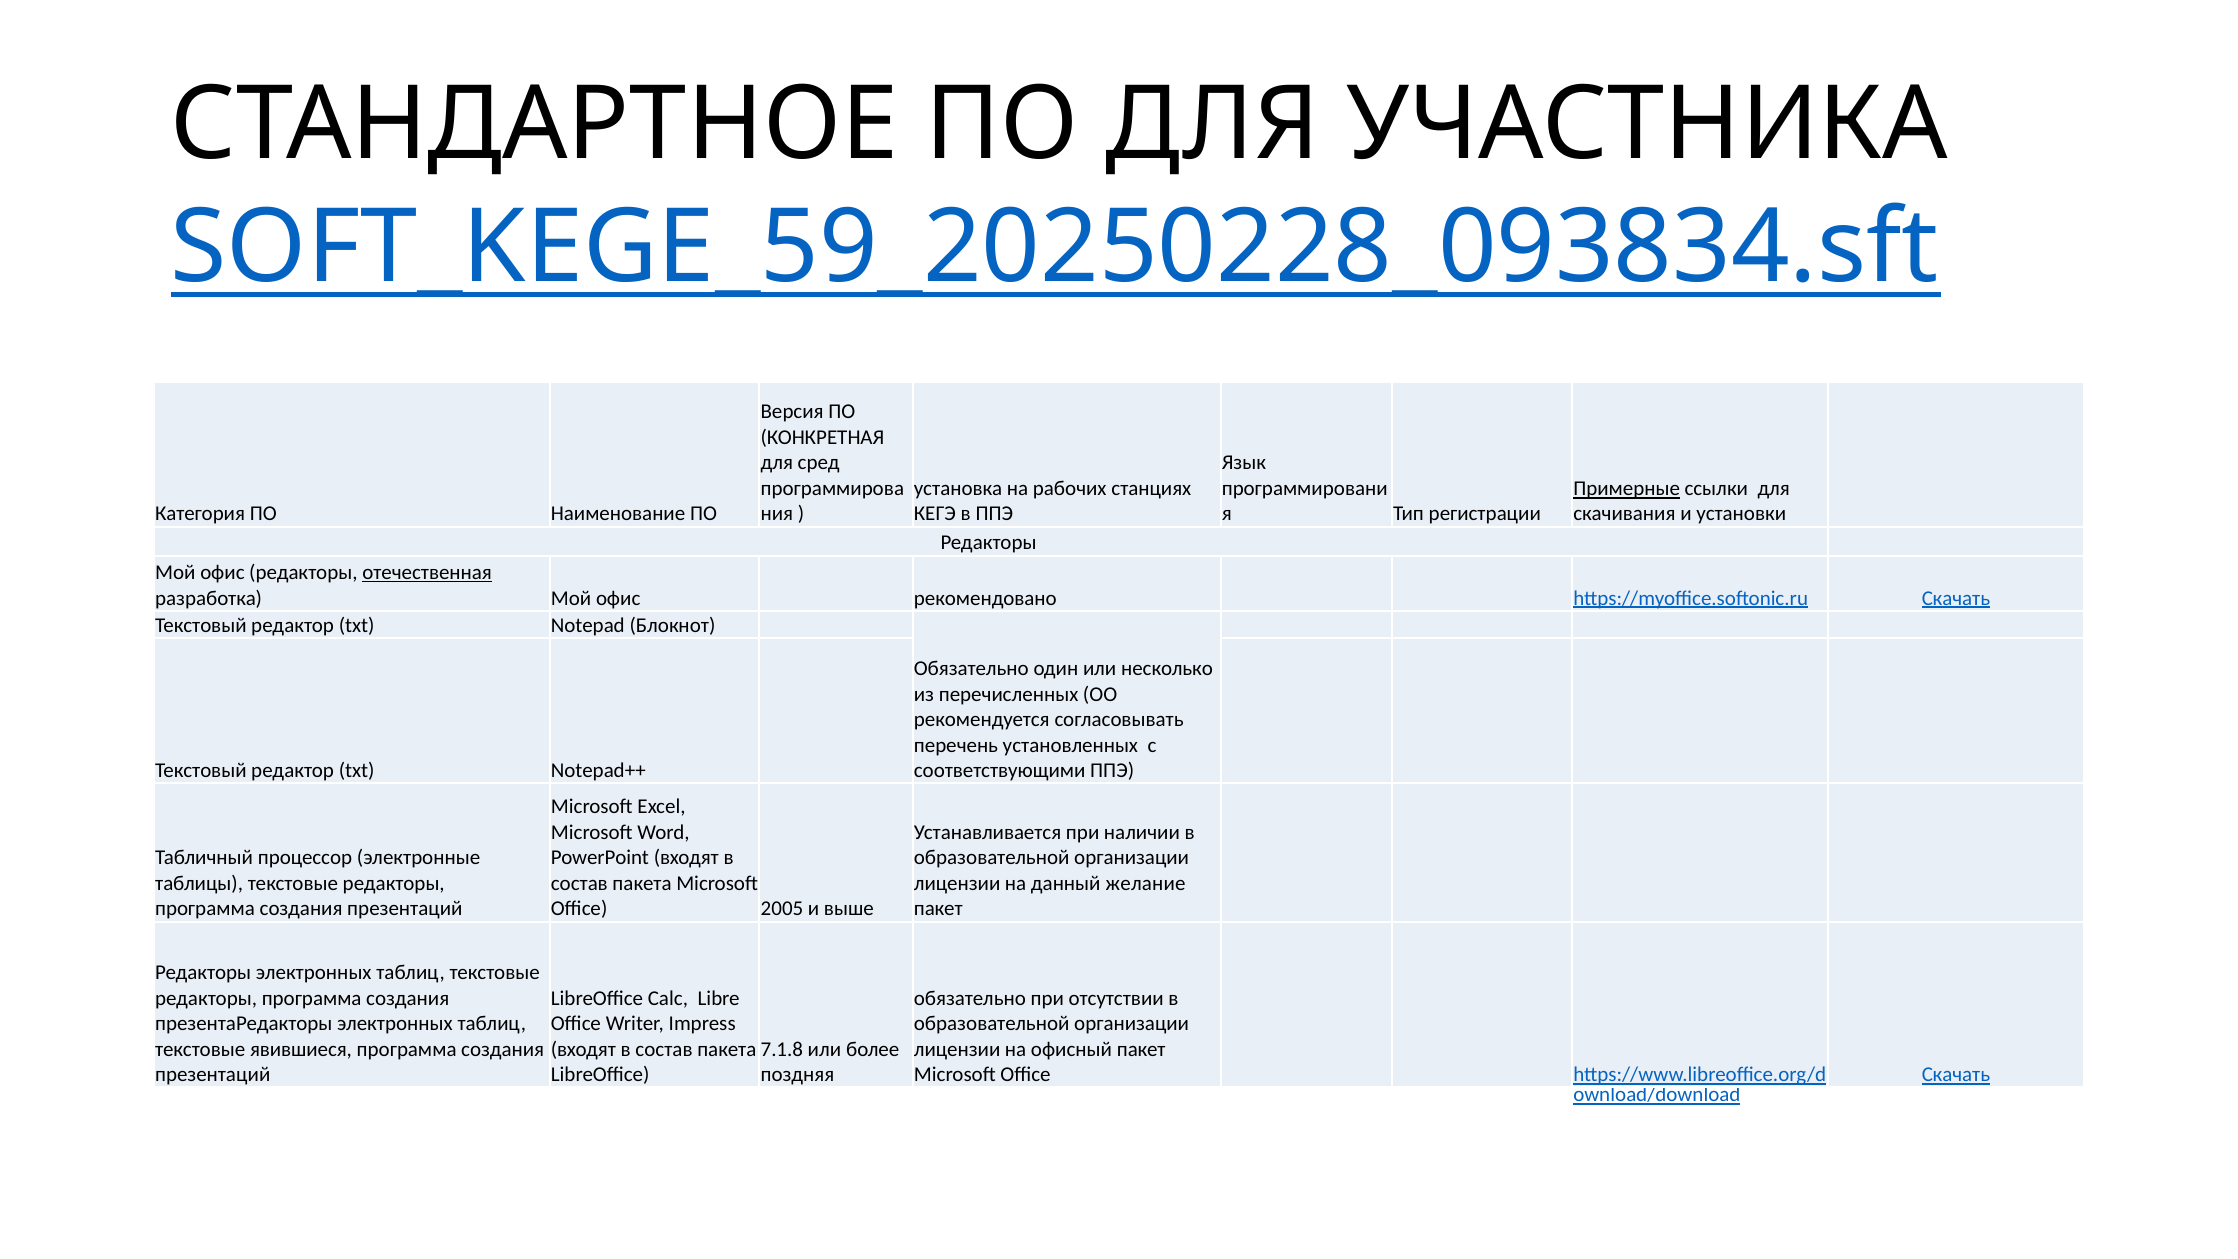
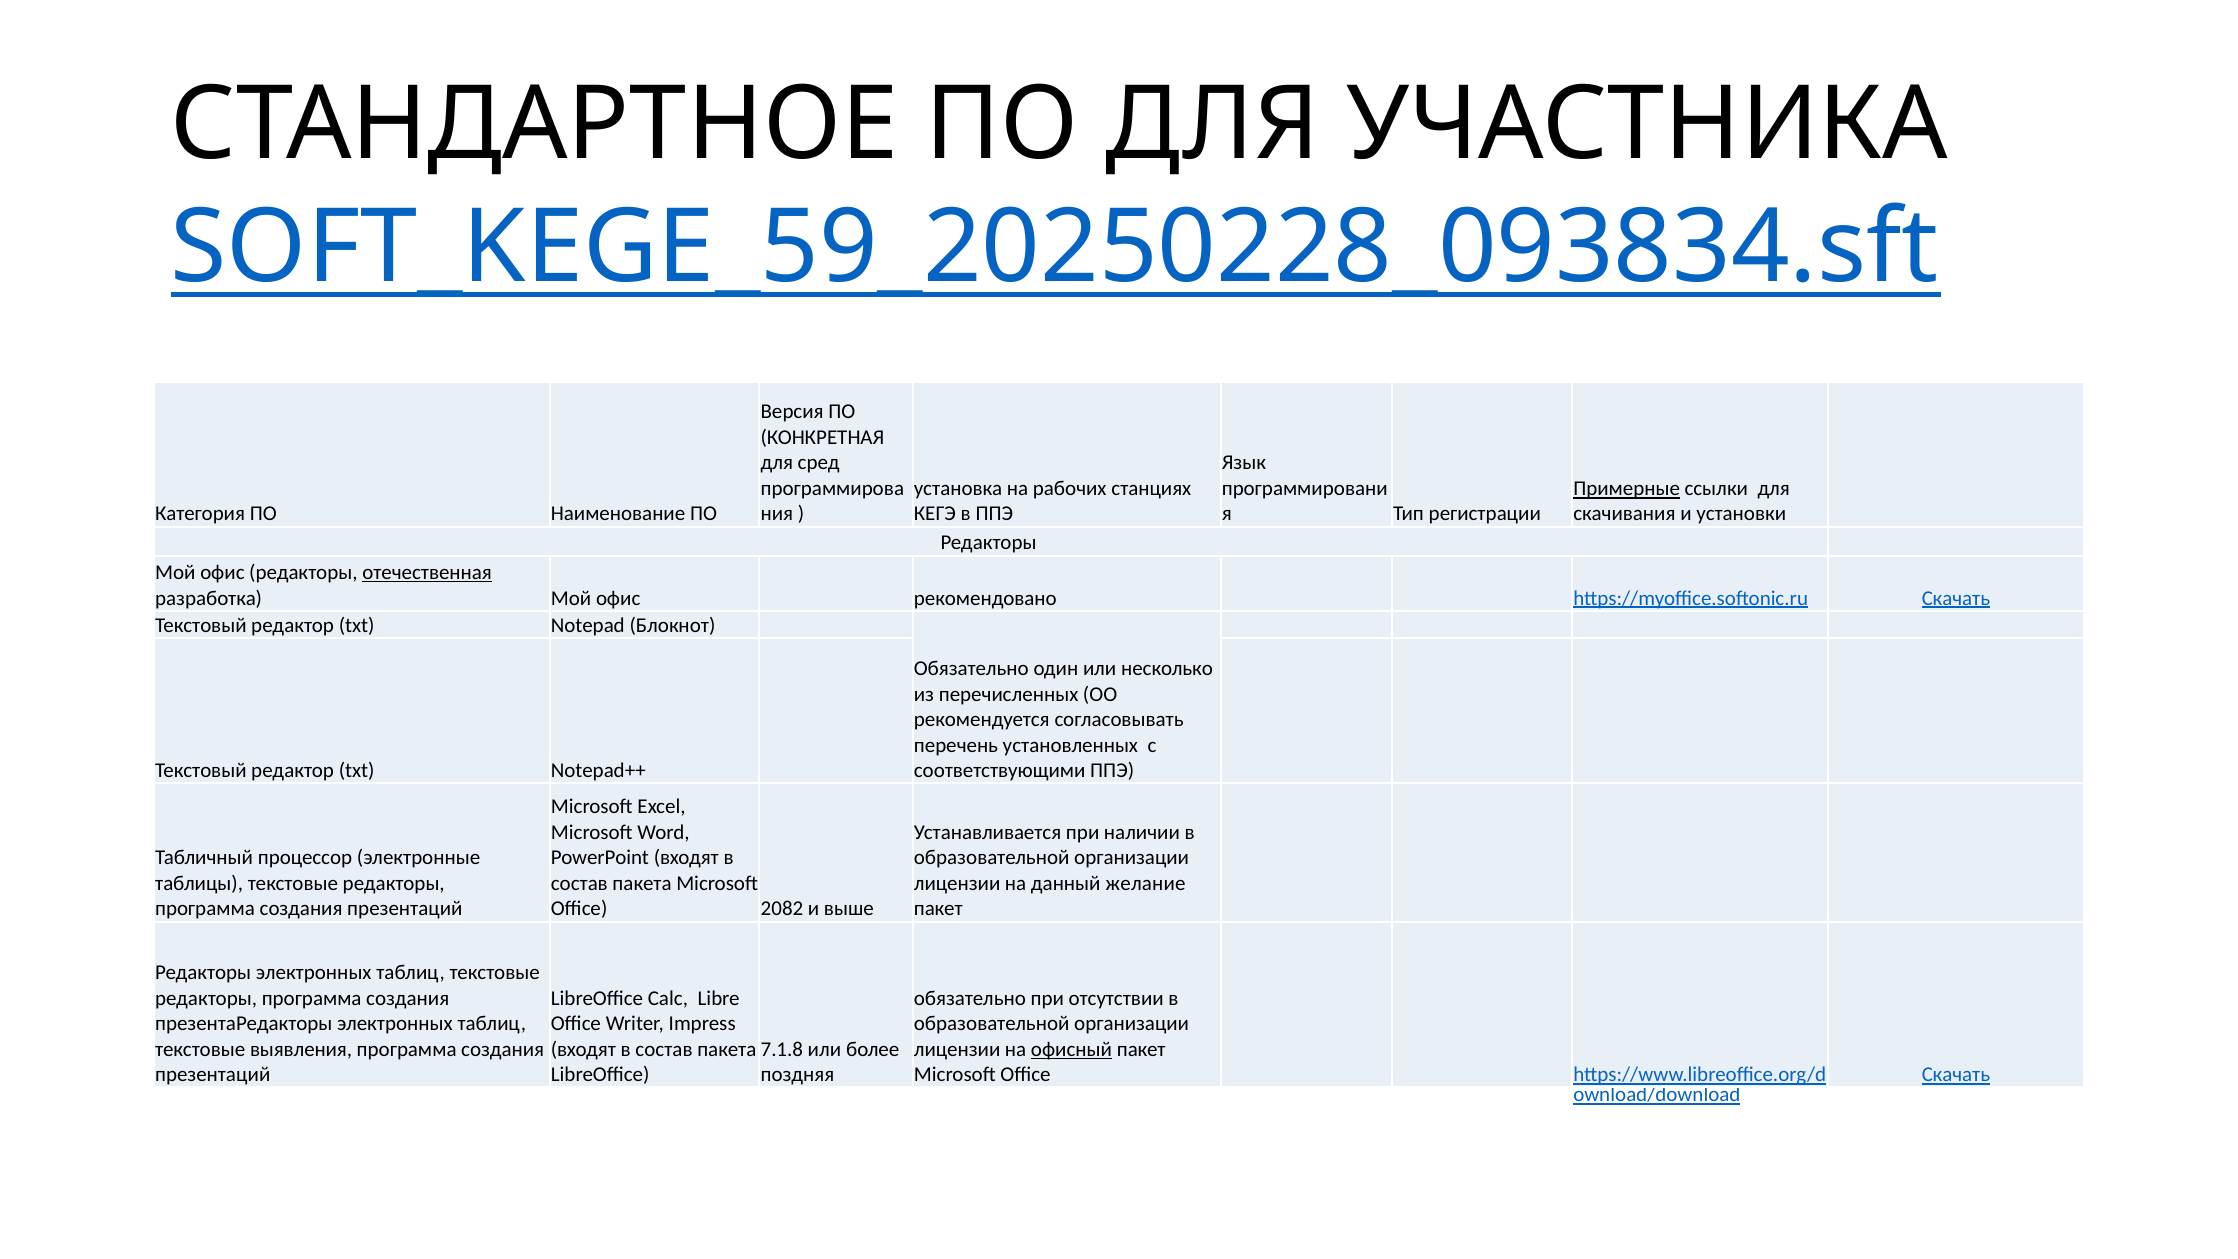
2005: 2005 -> 2082 (782, 909)
явившиеся: явившиеся -> выявления (301, 1049)
офисный underline: none -> present (1071, 1049)
